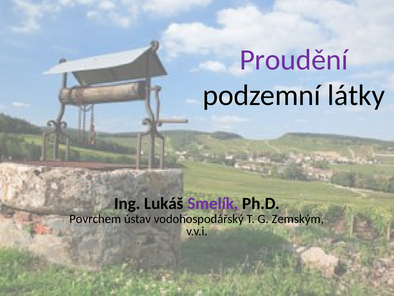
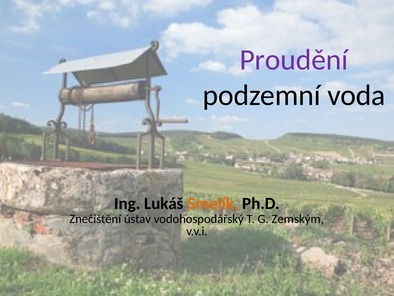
látky: látky -> voda (356, 95)
Smelík colour: purple -> orange (213, 203)
Povrchem: Povrchem -> Znečištění (95, 219)
